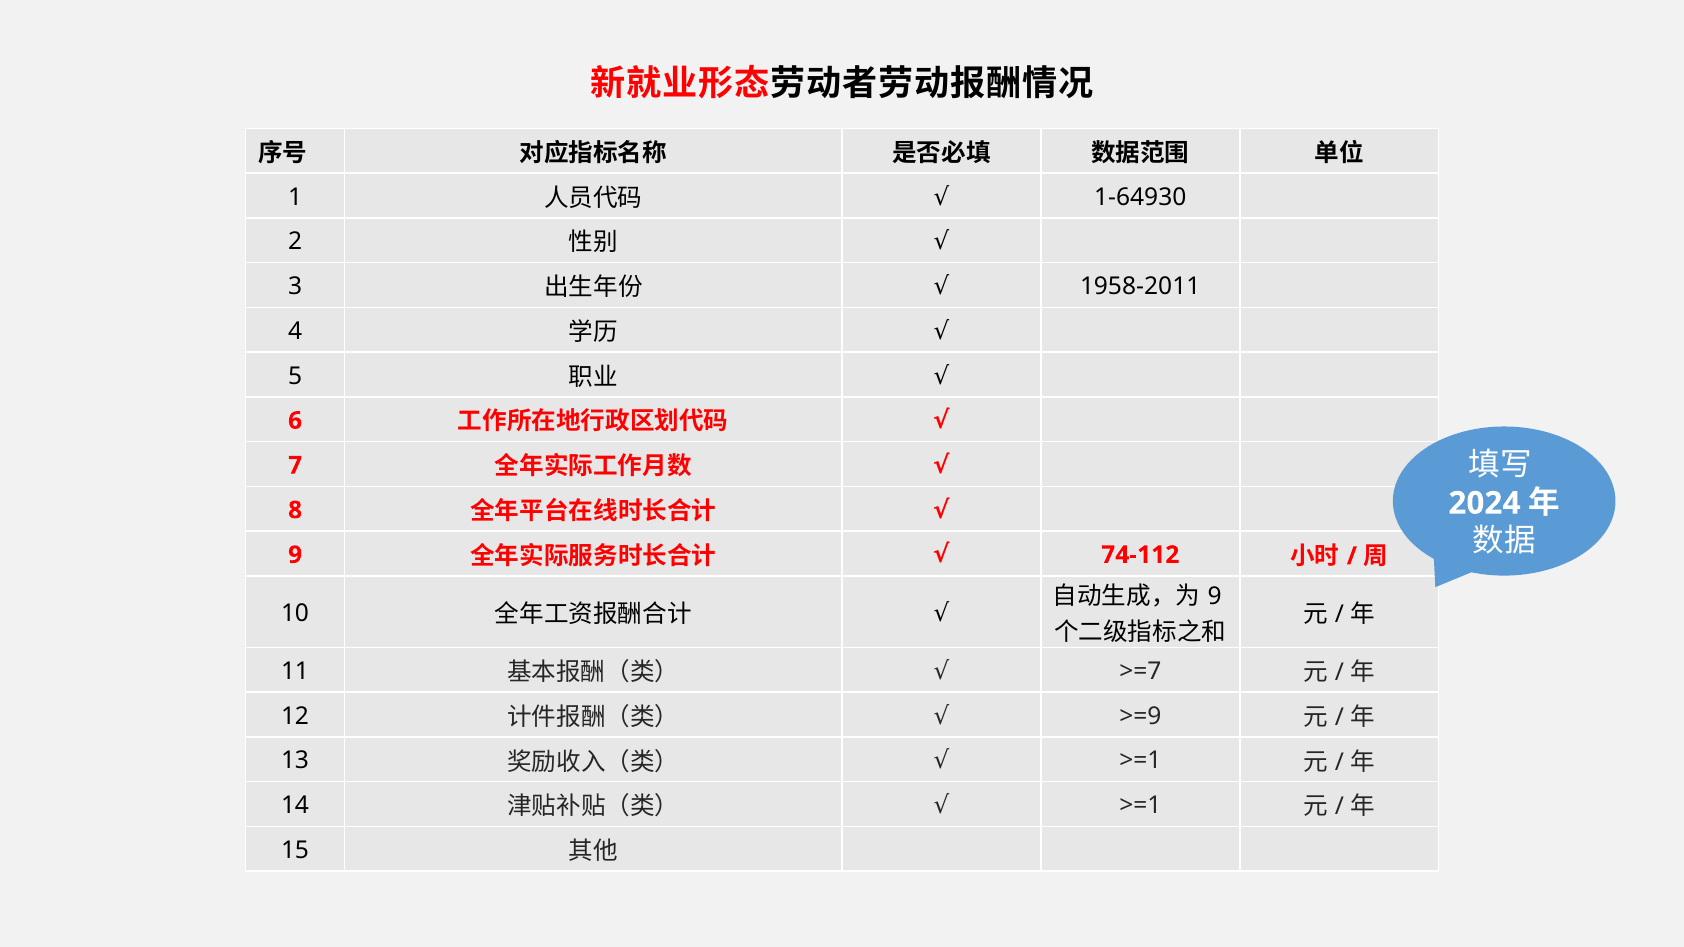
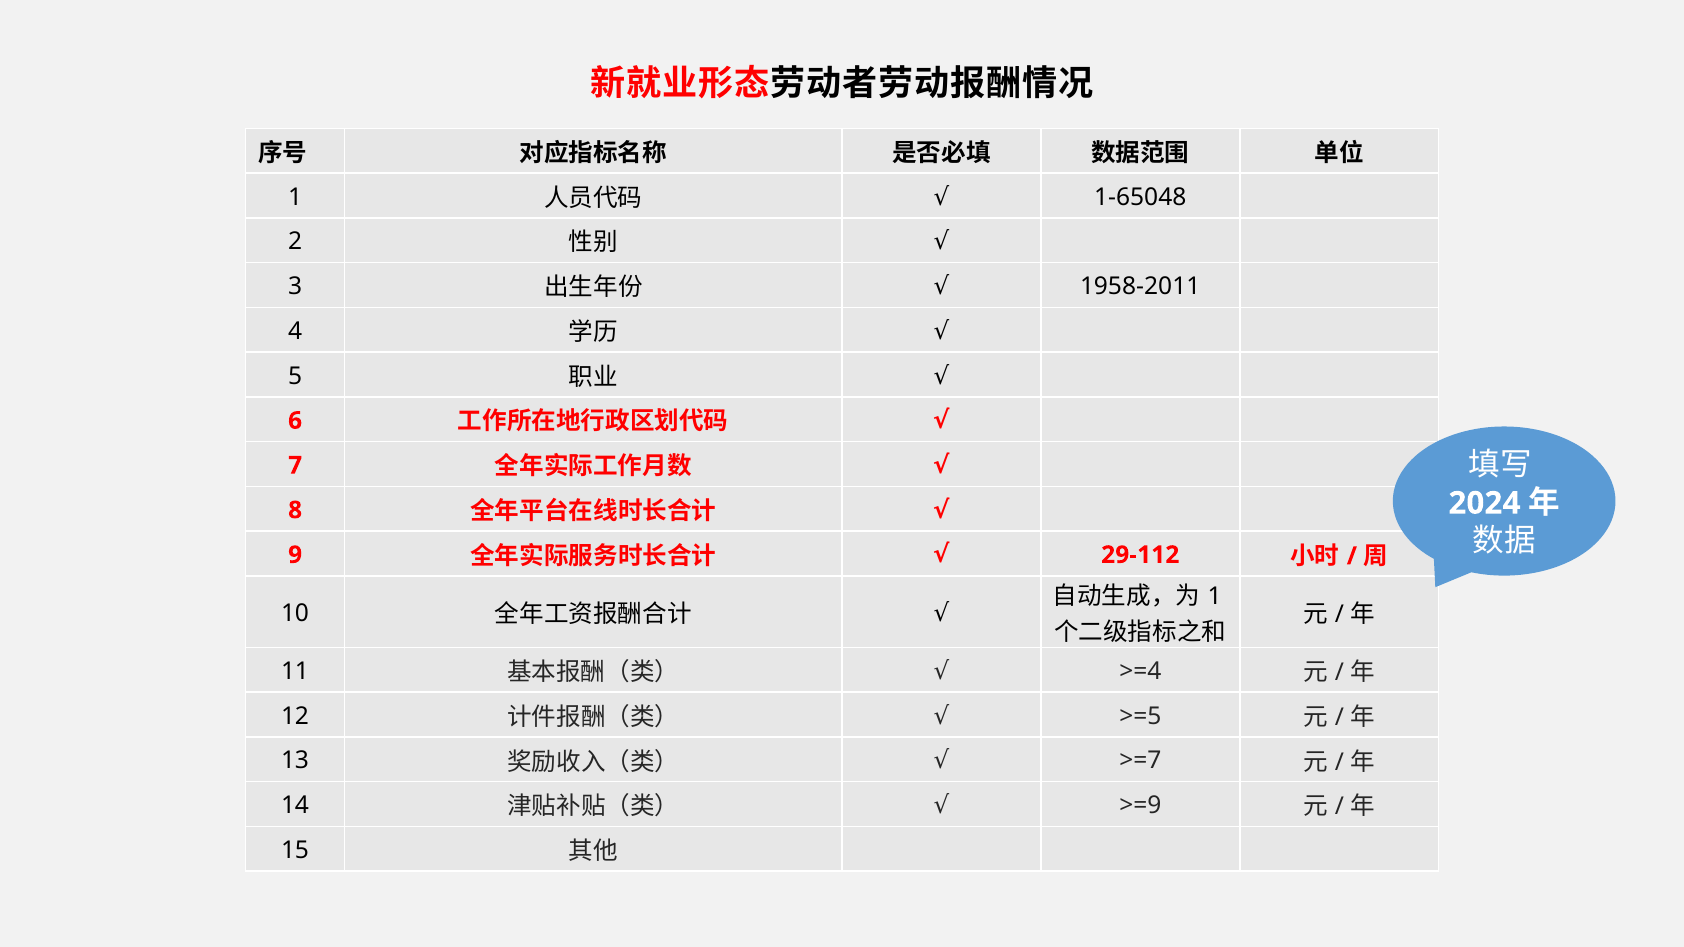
1-64930: 1-64930 -> 1-65048 (1140, 197)
74-112: 74-112 -> 29-112 (1140, 555)
9: 9 -> 1 (1215, 596)
>=7: >=7 -> >=4 (1140, 671)
>=9: >=9 -> >=5 (1140, 716)
>=1: >=1 -> >=7 (1140, 761)
>=1: >=1 -> >=9 (1140, 806)
